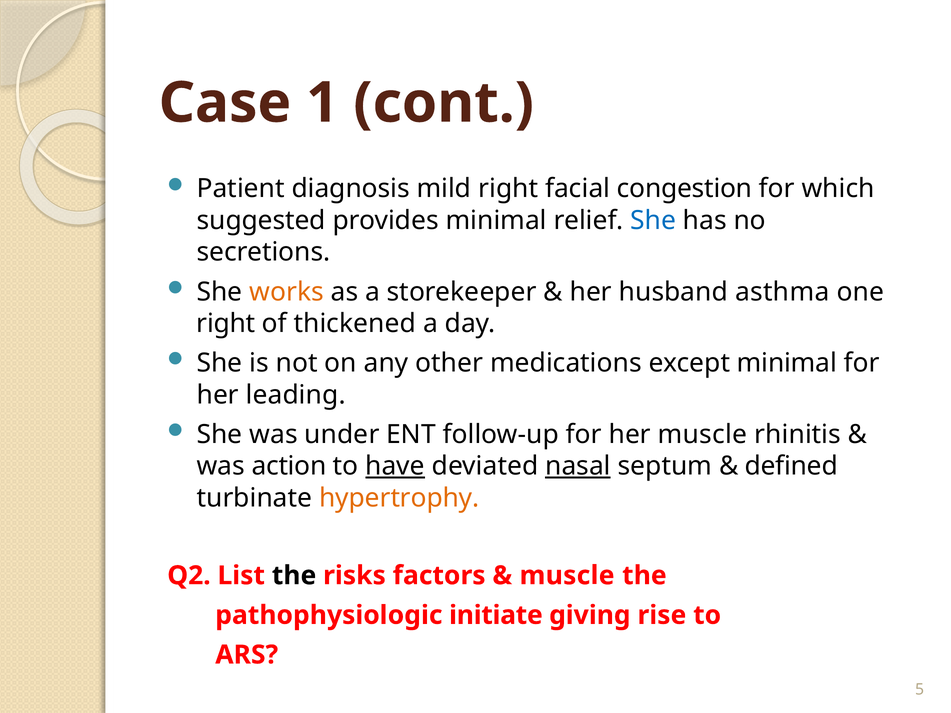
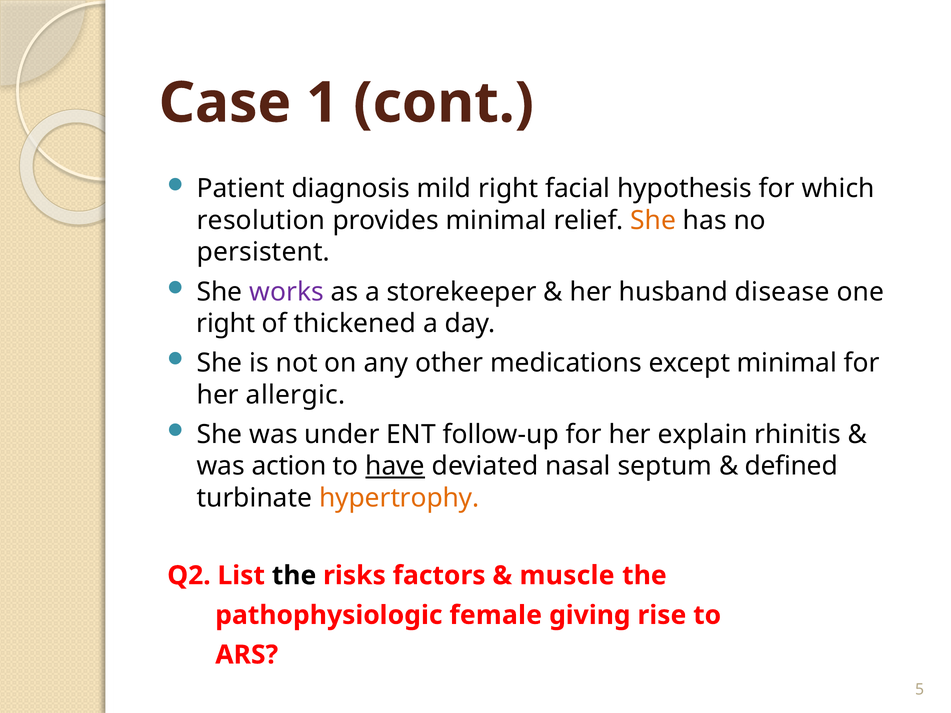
congestion: congestion -> hypothesis (684, 189)
suggested: suggested -> resolution (261, 221)
She colour: blue -> orange (653, 221)
secretions: secretions -> persistent (263, 252)
works colour: orange -> purple (287, 292)
asthma: asthma -> disease (782, 292)
leading: leading -> allergic (296, 395)
her muscle: muscle -> explain (703, 435)
nasal underline: present -> none (578, 466)
initiate: initiate -> female (496, 615)
